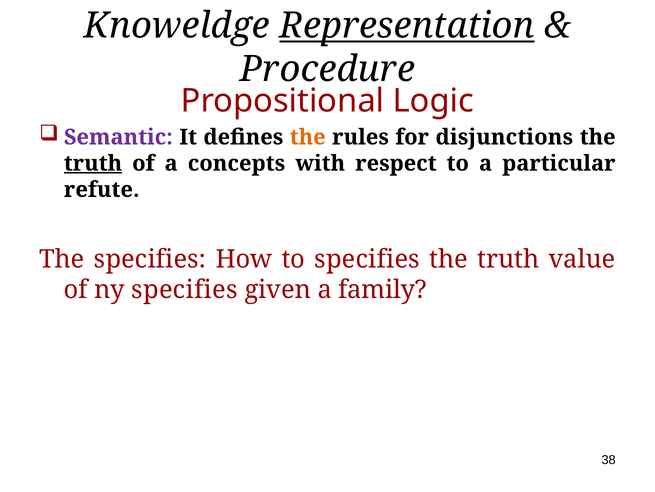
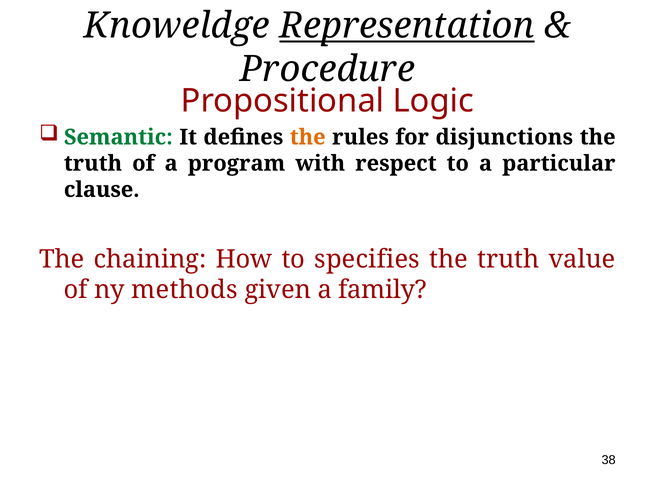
Semantic colour: purple -> green (118, 137)
truth underline: present -> none (93, 163)
concepts: concepts -> program (236, 163)
refute: refute -> clause (102, 189)
The specifies: specifies -> chaining (150, 259)
ny specifies: specifies -> methods (185, 289)
